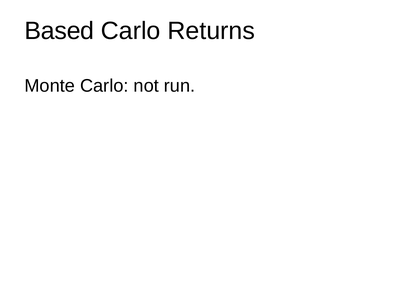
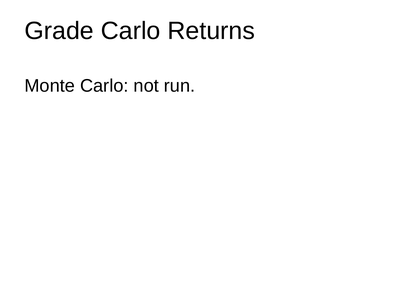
Based: Based -> Grade (59, 31)
